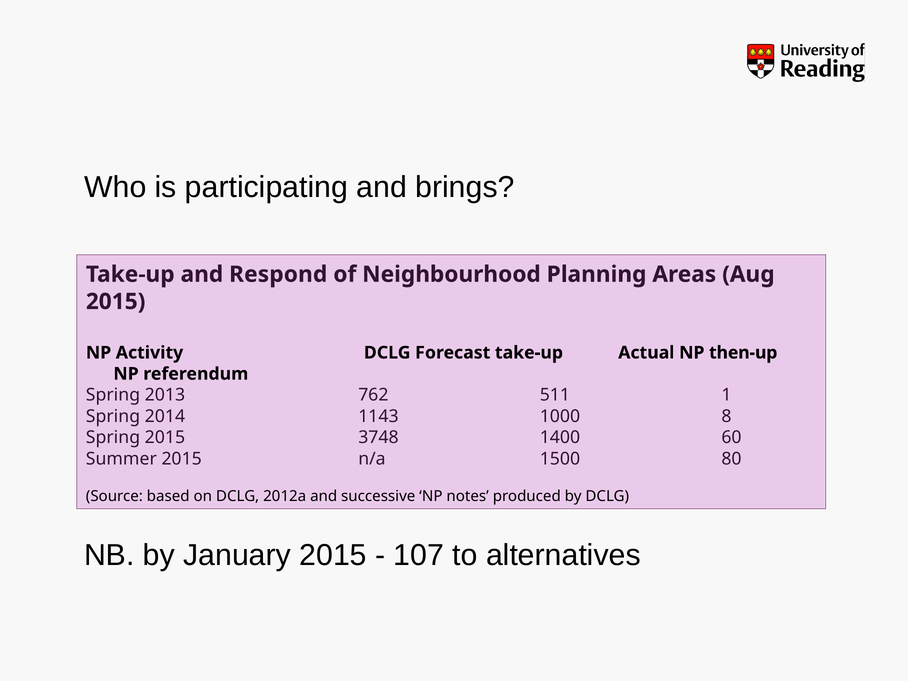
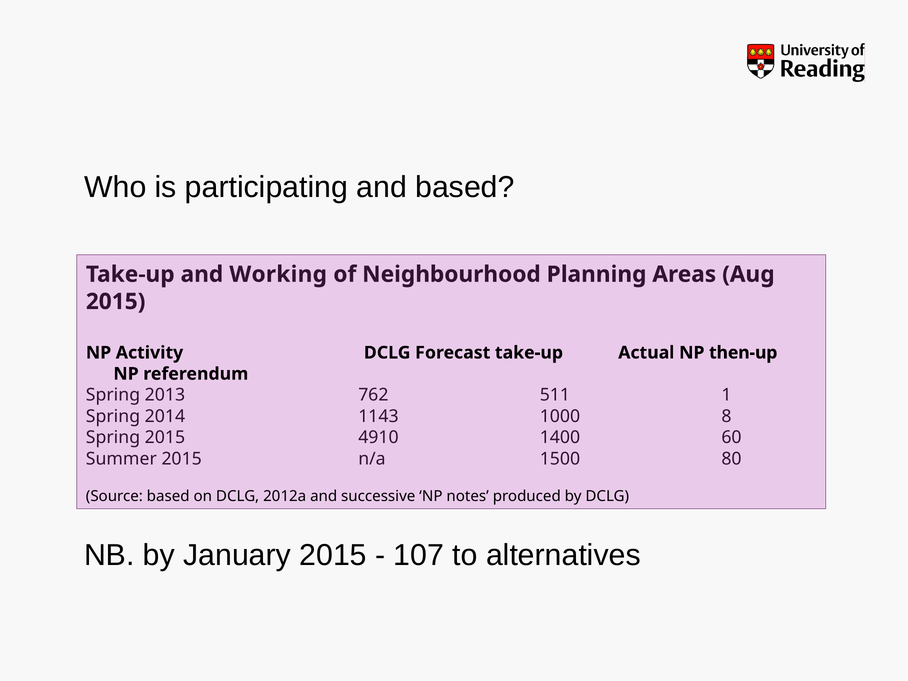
and brings: brings -> based (465, 187)
Respond: Respond -> Working (278, 274)
3748: 3748 -> 4910 (378, 437)
